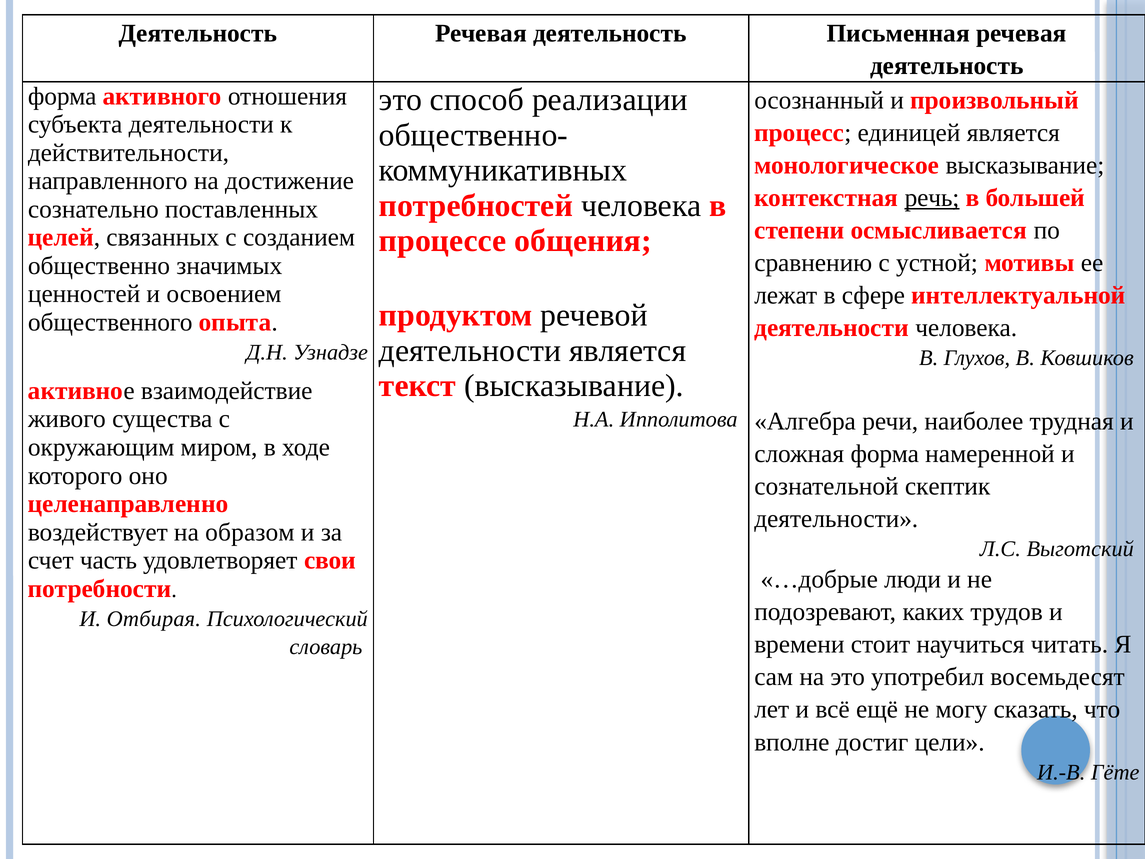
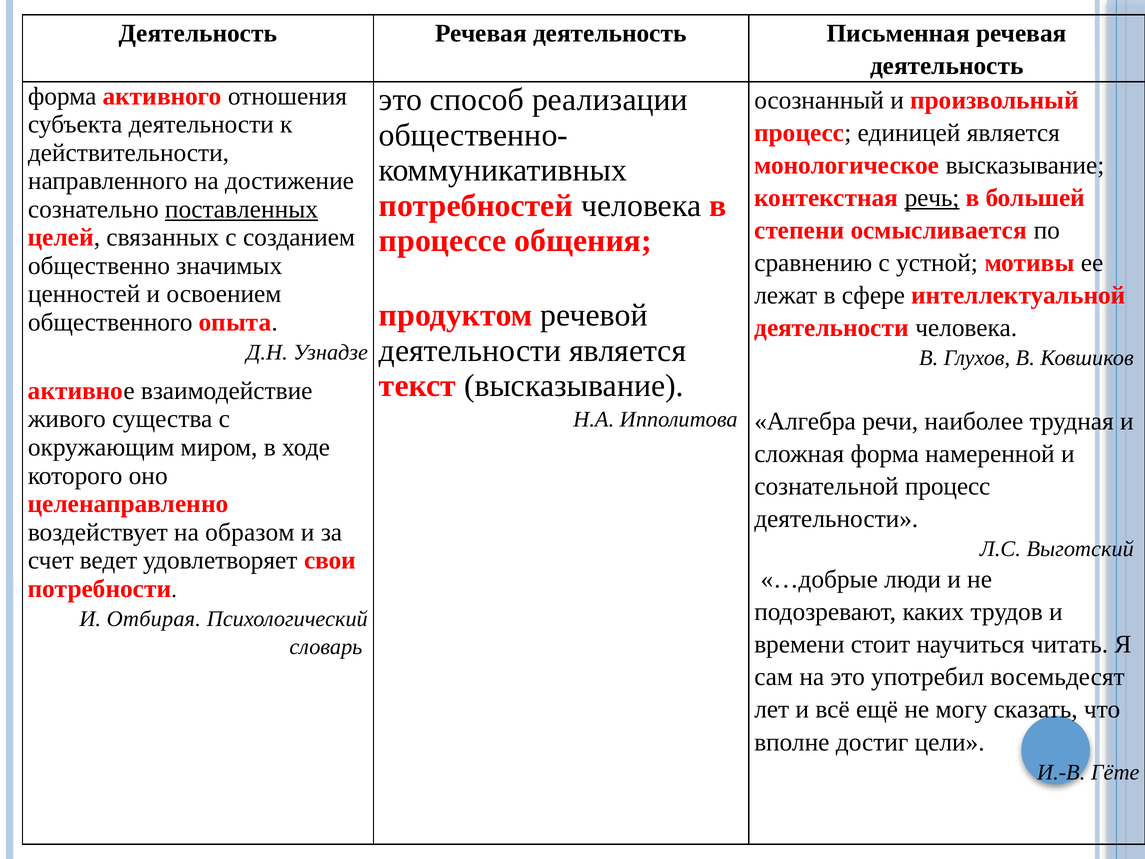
поставленных underline: none -> present (241, 209)
сознательной скептик: скептик -> процесс (948, 486)
часть: часть -> ведет (109, 560)
